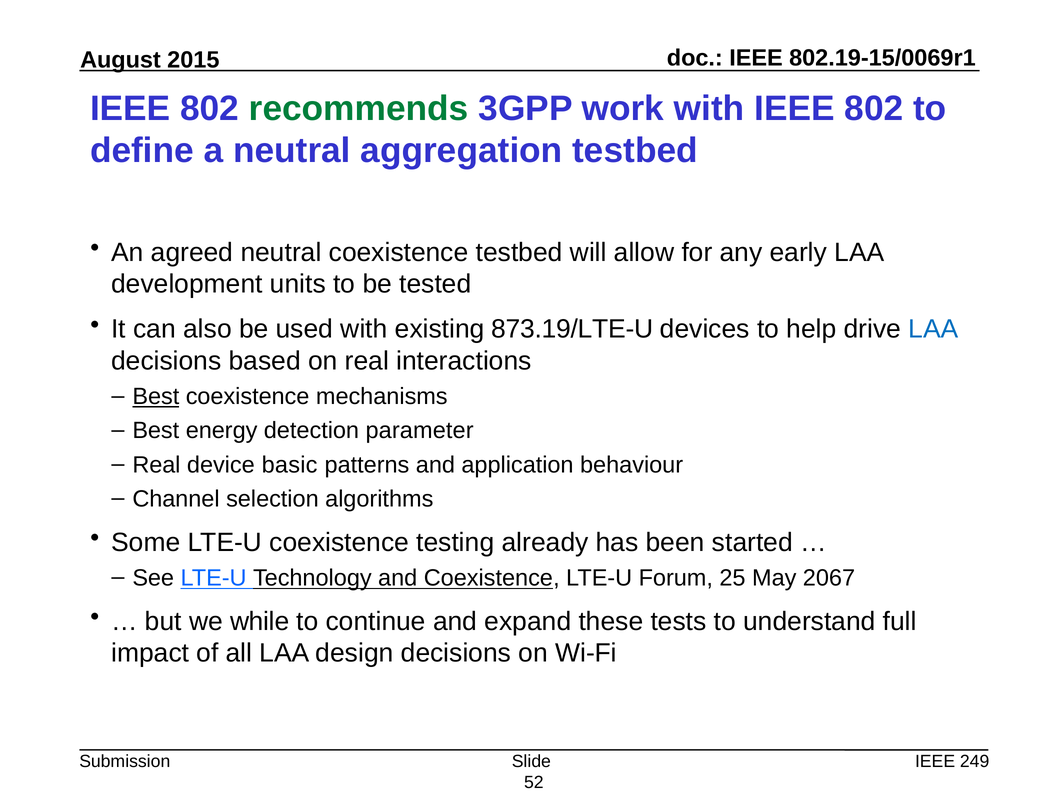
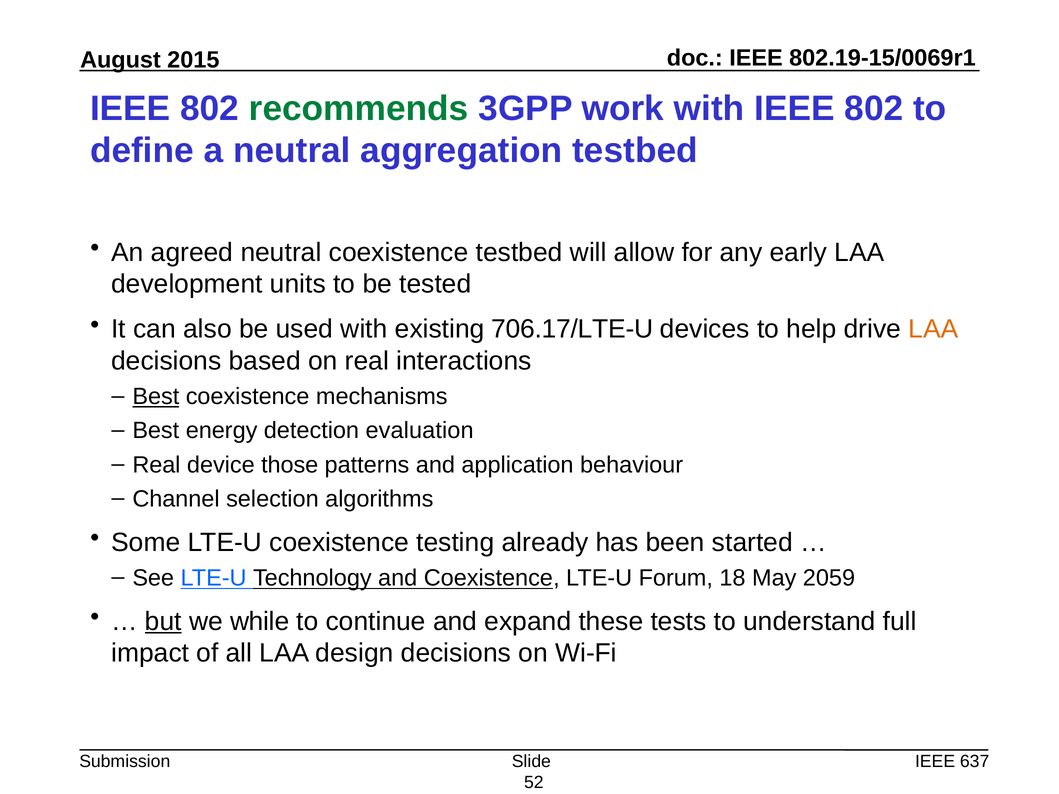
873.19/LTE-U: 873.19/LTE-U -> 706.17/LTE-U (572, 329)
LAA colour: blue -> orange (933, 329)
parameter: parameter -> evaluation (420, 431)
basic: basic -> those (290, 465)
25: 25 -> 18 (732, 578)
2067: 2067 -> 2059 (829, 578)
but underline: none -> present (163, 622)
249: 249 -> 637 (975, 762)
